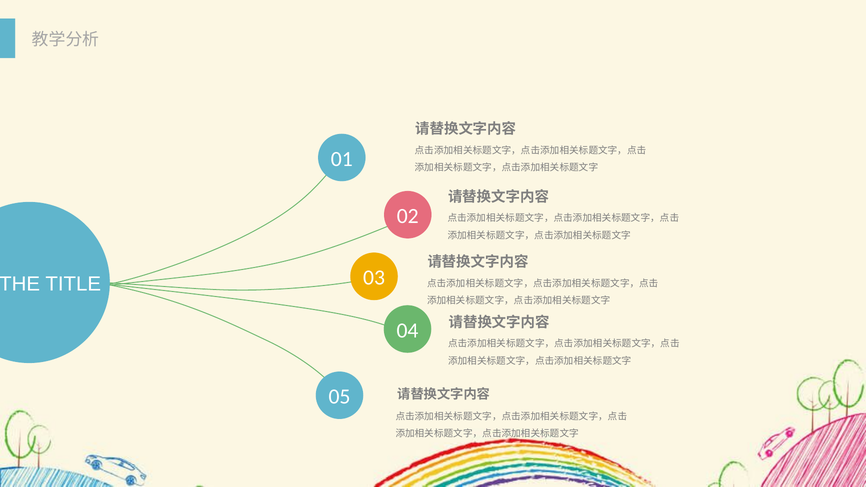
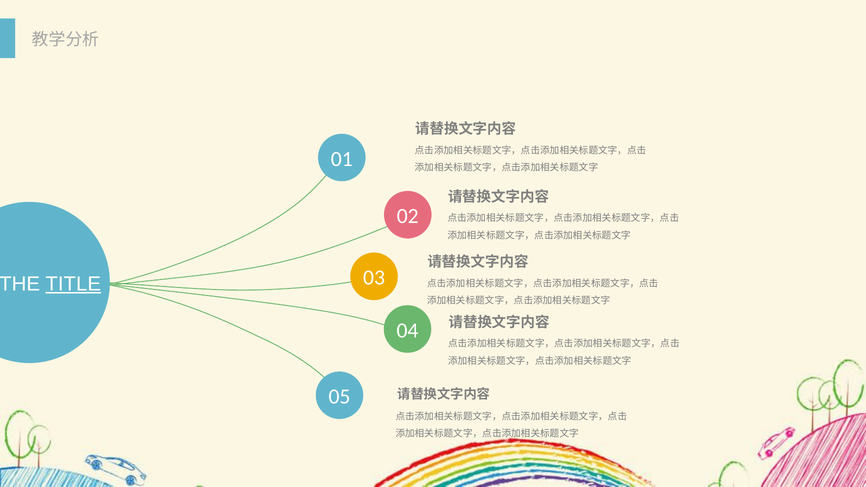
TITLE underline: none -> present (73, 284)
